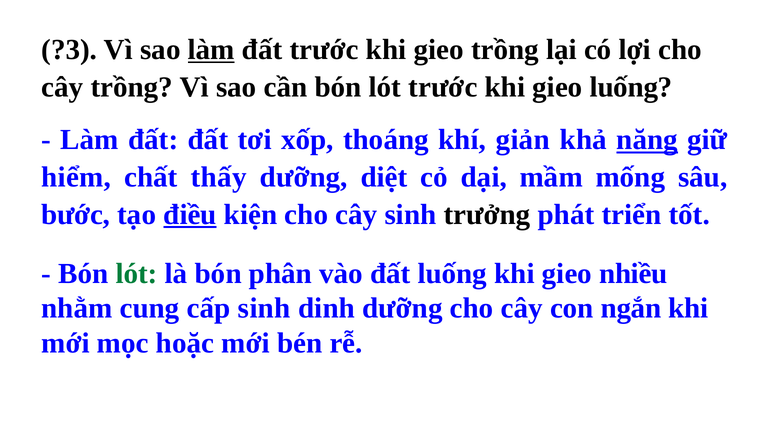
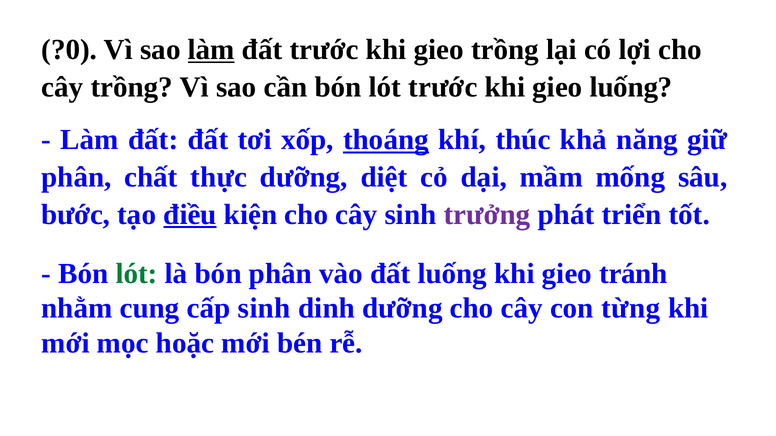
?3: ?3 -> ?0 (69, 50)
thoáng underline: none -> present (386, 140)
giản: giản -> thúc (523, 140)
năng underline: present -> none (647, 140)
hiểm: hiểm -> phân (76, 177)
thấy: thấy -> thực (219, 177)
trưởng colour: black -> purple (487, 215)
nhiều: nhiều -> tránh (633, 274)
ngắn: ngắn -> từng (631, 309)
